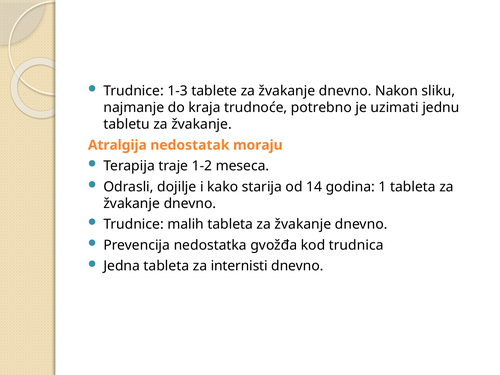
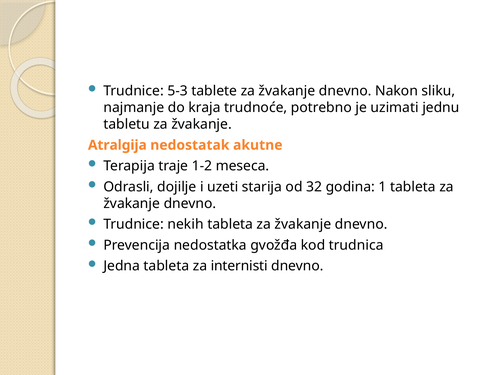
1-3: 1-3 -> 5-3 (178, 91)
moraju: moraju -> akutne (258, 145)
kako: kako -> uzeti (223, 187)
14: 14 -> 32 (314, 187)
malih: malih -> nekih (186, 224)
